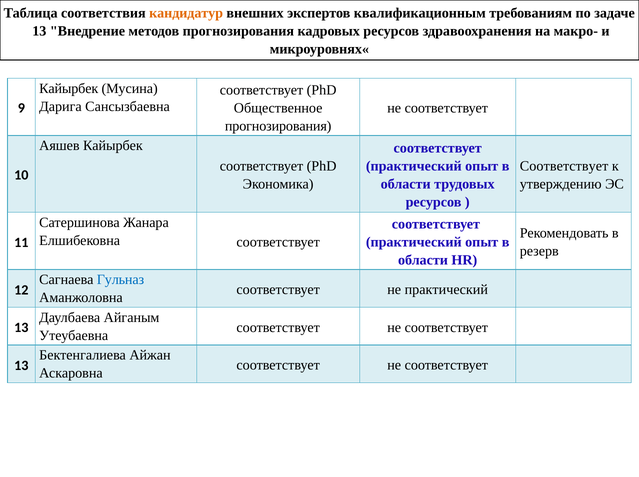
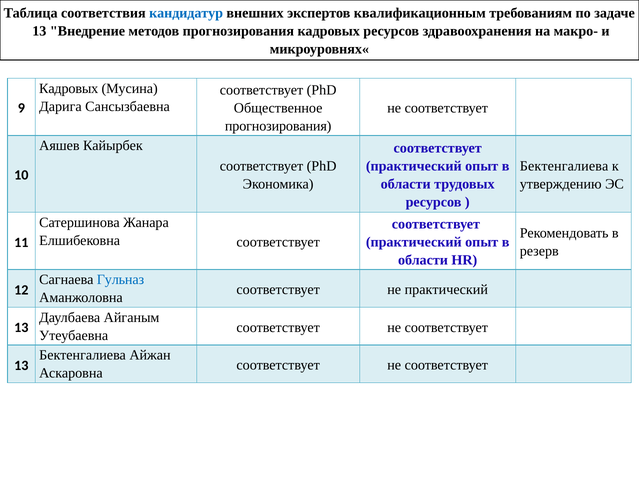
кандидатур colour: orange -> blue (186, 13)
Кайырбек: Кайырбек -> Кадровых (69, 88)
Соответствует: Соответствует -> Бектенгалиева (564, 166)
